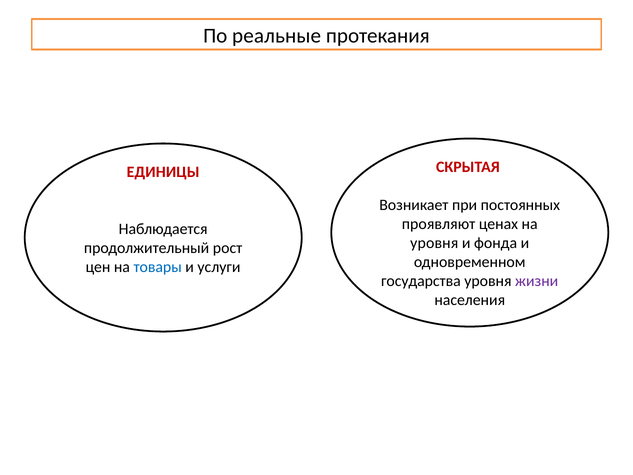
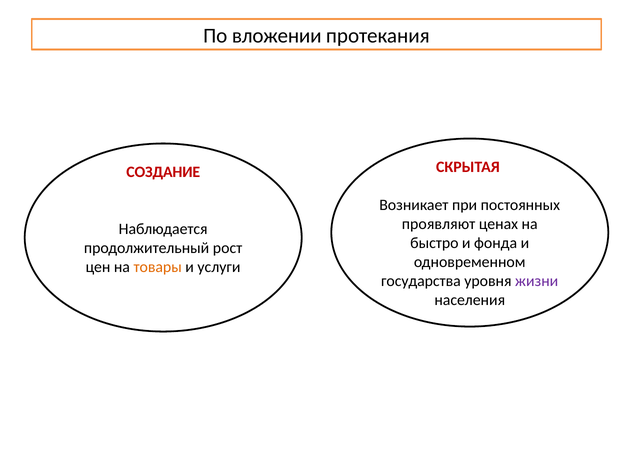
реальные: реальные -> вложении (277, 36)
ЕДИНИЦЫ: ЕДИНИЦЫ -> СОЗДАНИЕ (163, 172)
уровня: уровня -> быстро (434, 243)
товары colour: blue -> orange (158, 267)
